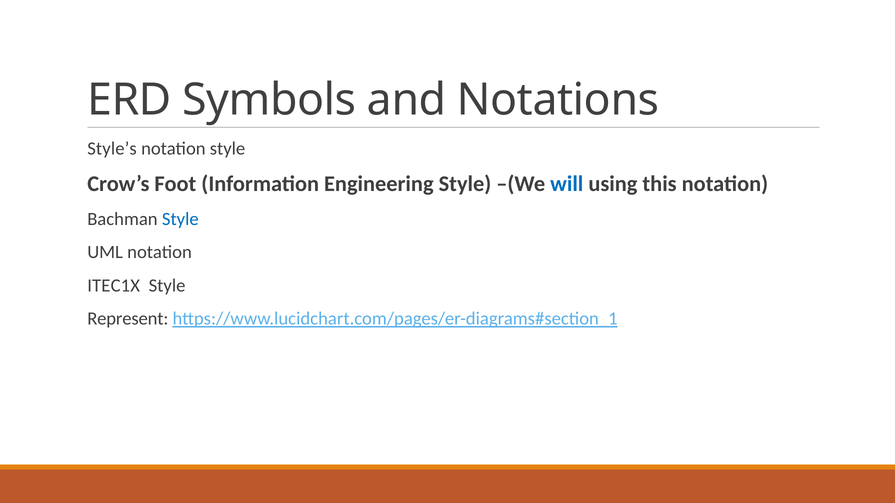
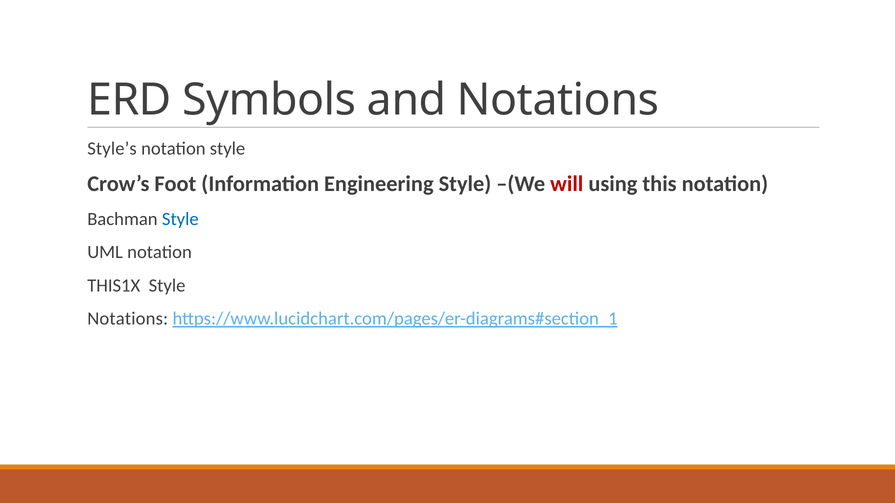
will colour: blue -> red (567, 184)
ITEC1X: ITEC1X -> THIS1X (114, 286)
Represent: Represent -> Notations (128, 319)
